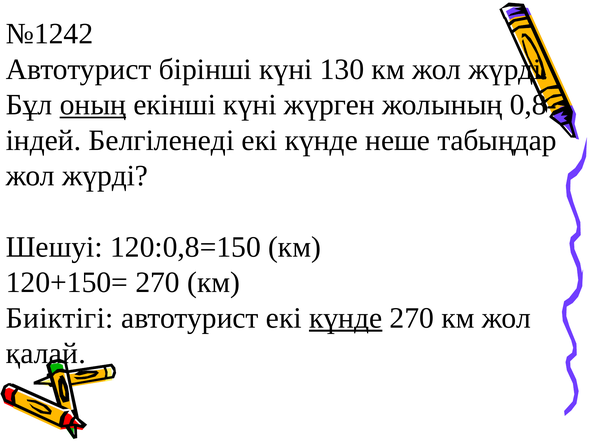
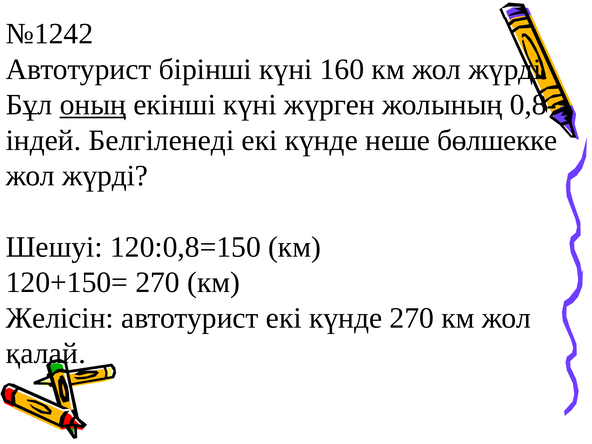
130: 130 -> 160 (342, 69)
табыңдар: табыңдар -> бөлшекке (497, 140)
Биіктігі: Биіктігі -> Желісін (60, 318)
күнде underline: present -> none (346, 318)
